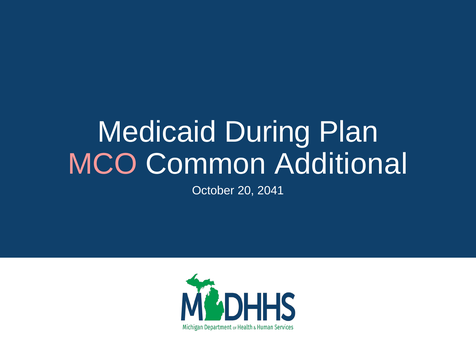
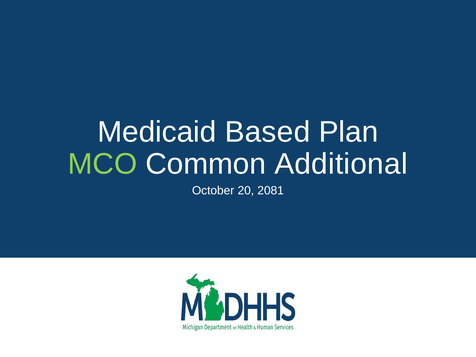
During: During -> Based (267, 132)
MCO colour: pink -> light green (102, 164)
2041: 2041 -> 2081 (271, 190)
